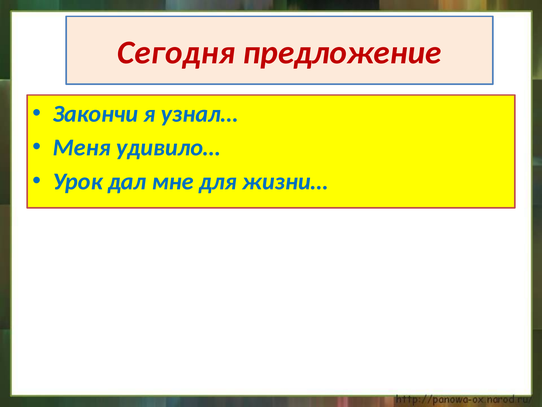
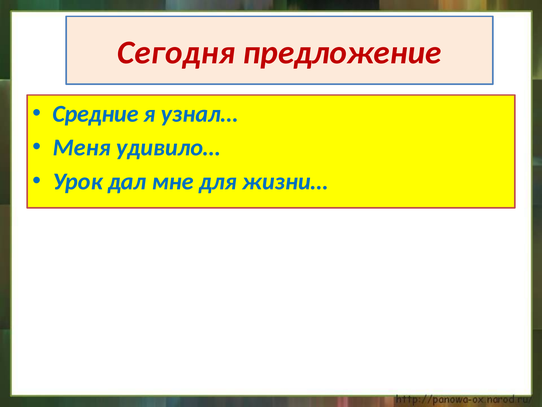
Закончи: Закончи -> Средние (96, 114)
